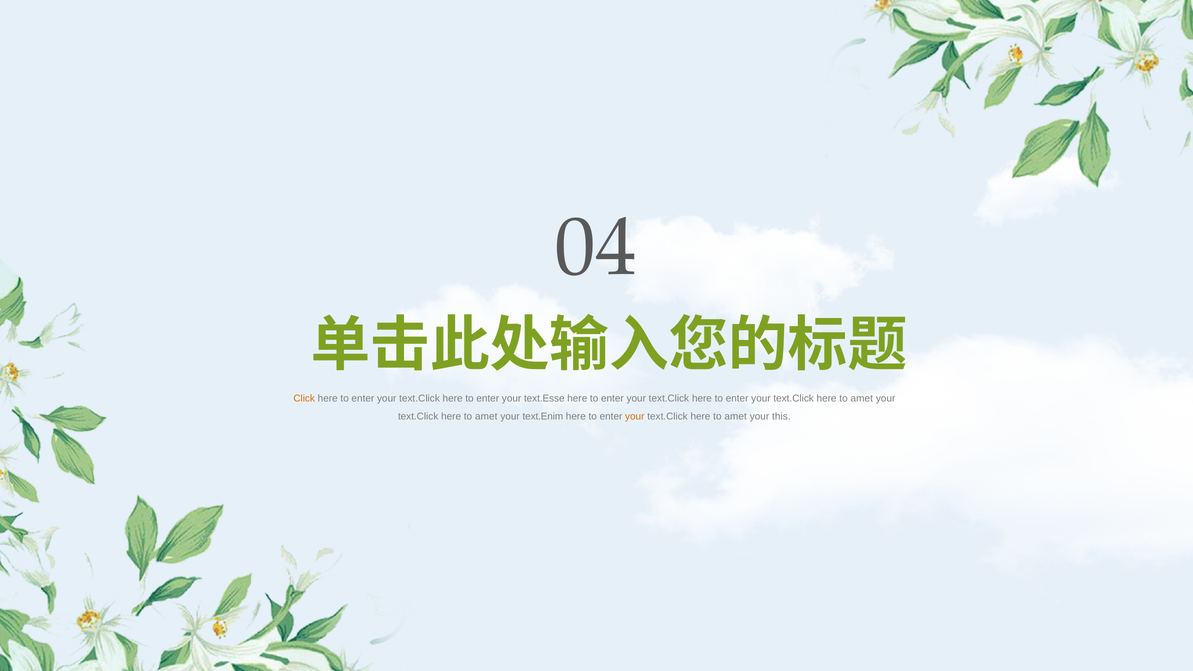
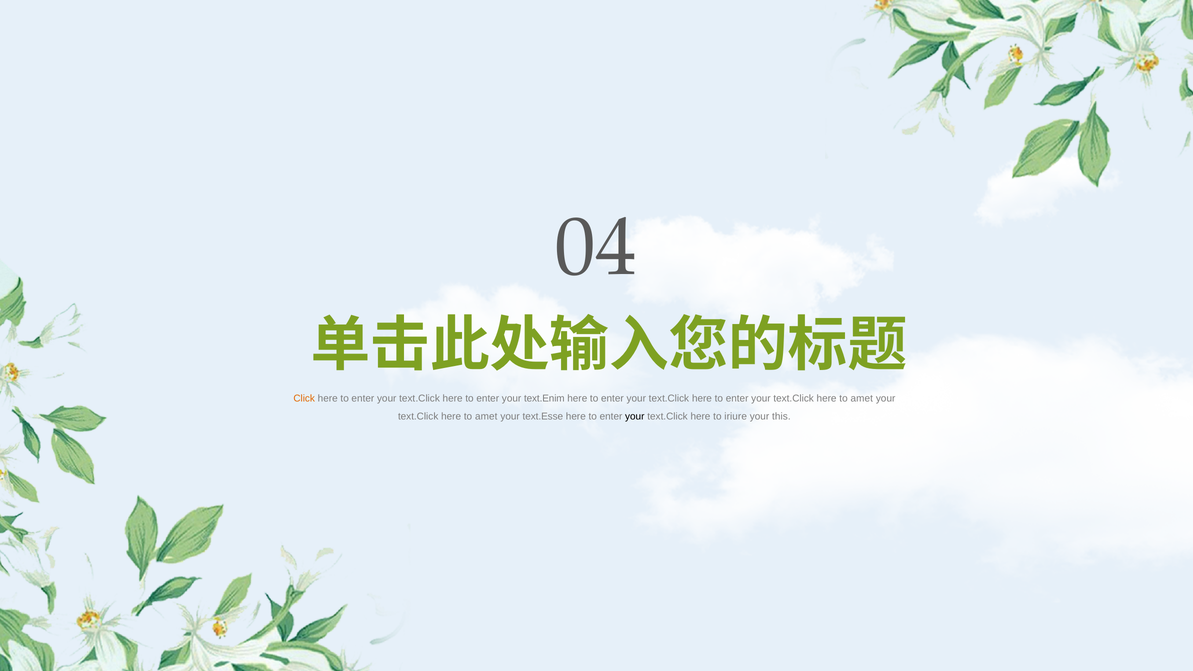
text.Esse: text.Esse -> text.Enim (544, 399)
text.Enim: text.Enim -> text.Esse (543, 417)
your colour: orange -> black (635, 417)
amet: amet -> iriure (736, 417)
